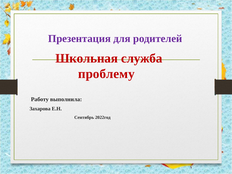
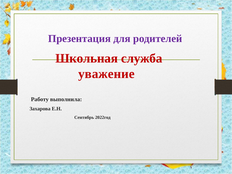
проблему: проблему -> уважение (106, 74)
